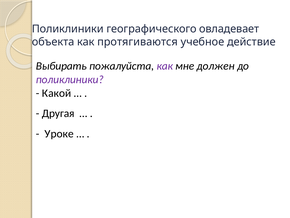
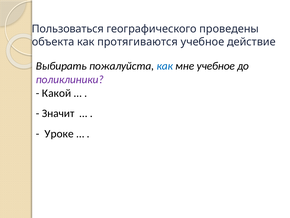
Поликлиники: Поликлиники -> Пользоваться (68, 29)
овладевает: овладевает -> проведены (229, 29)
как colour: purple -> blue (165, 66)
мне должен: должен -> учебное (216, 66)
Другая: Другая -> Значит (58, 113)
